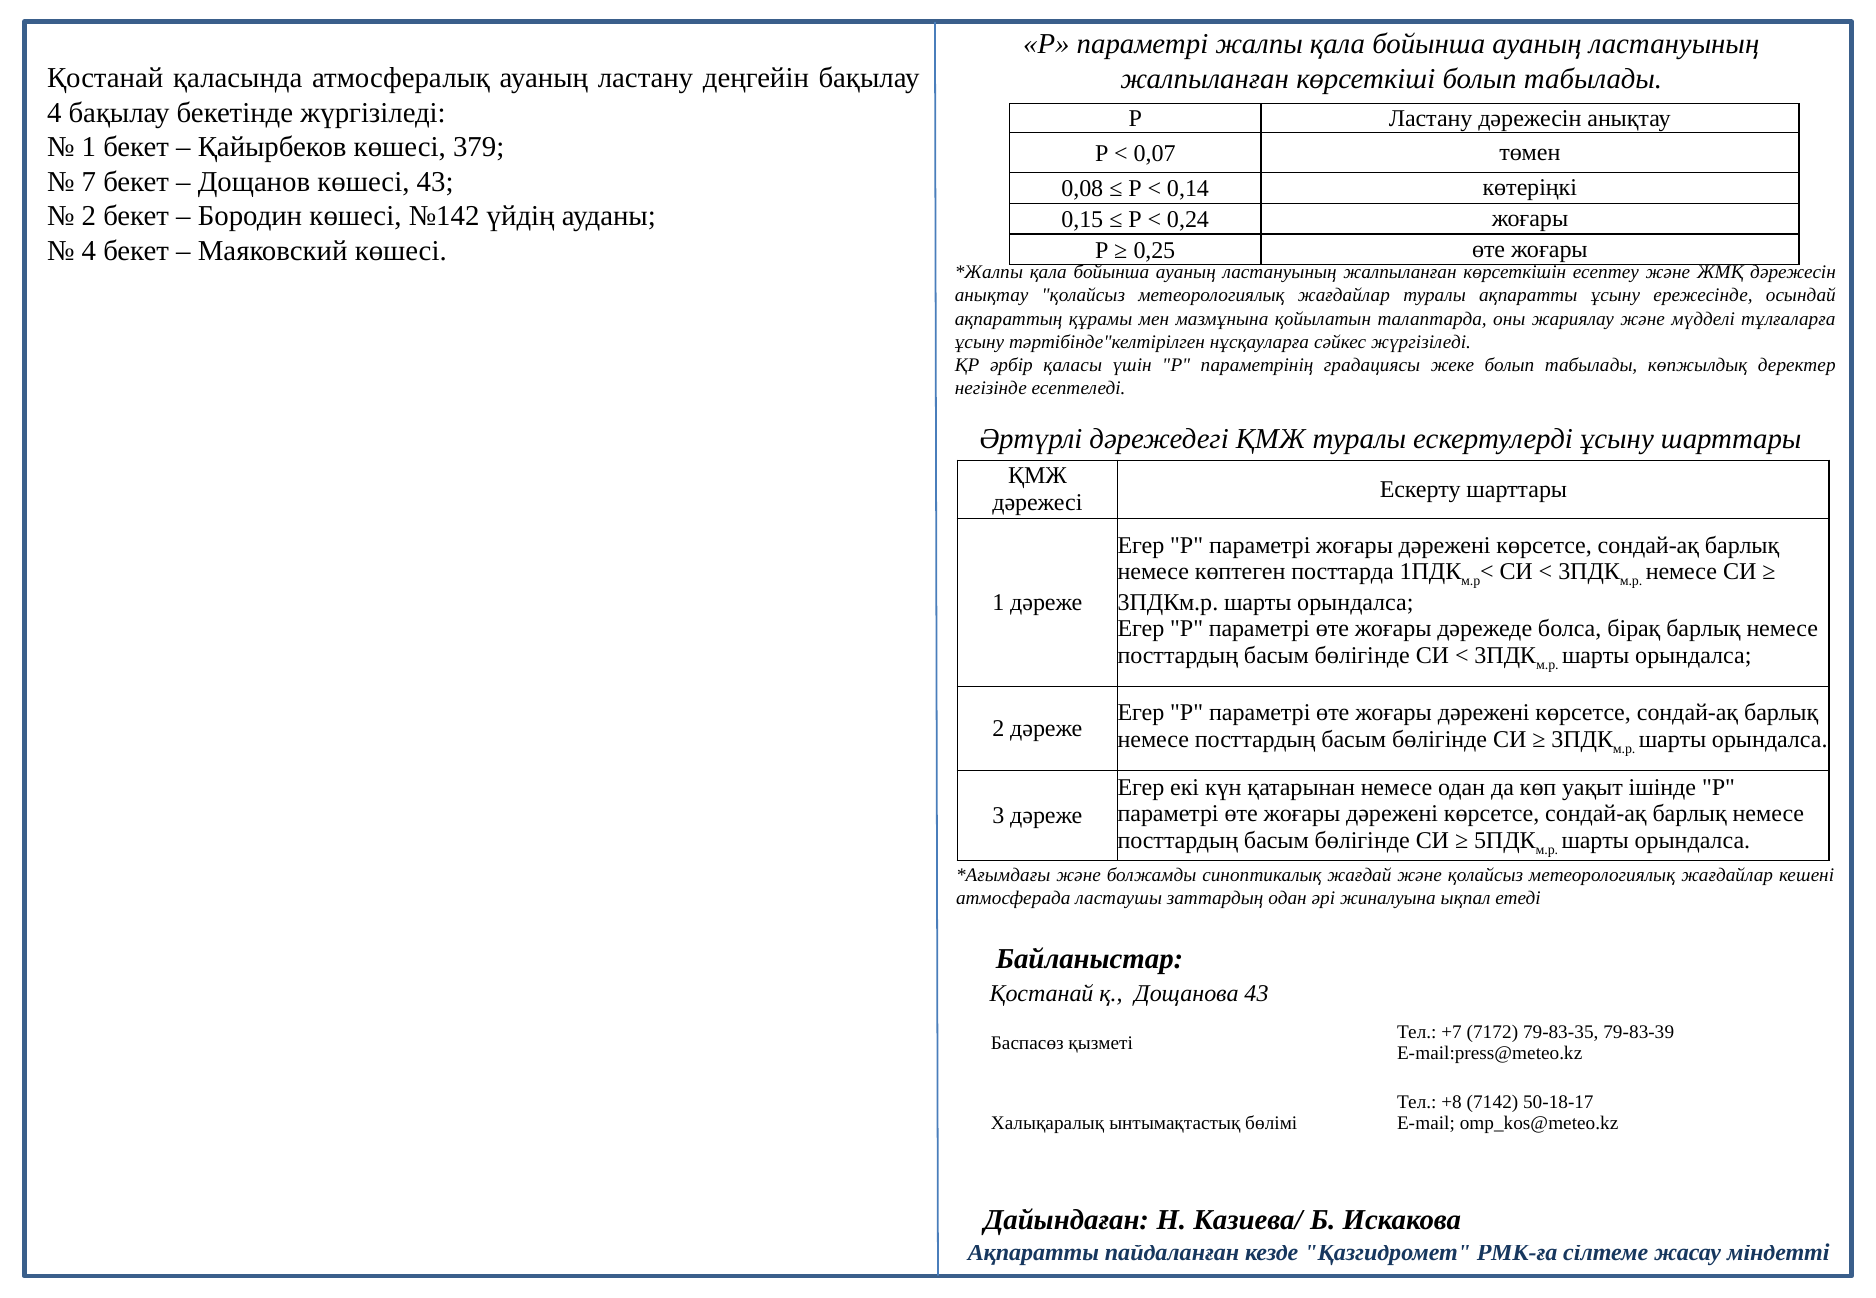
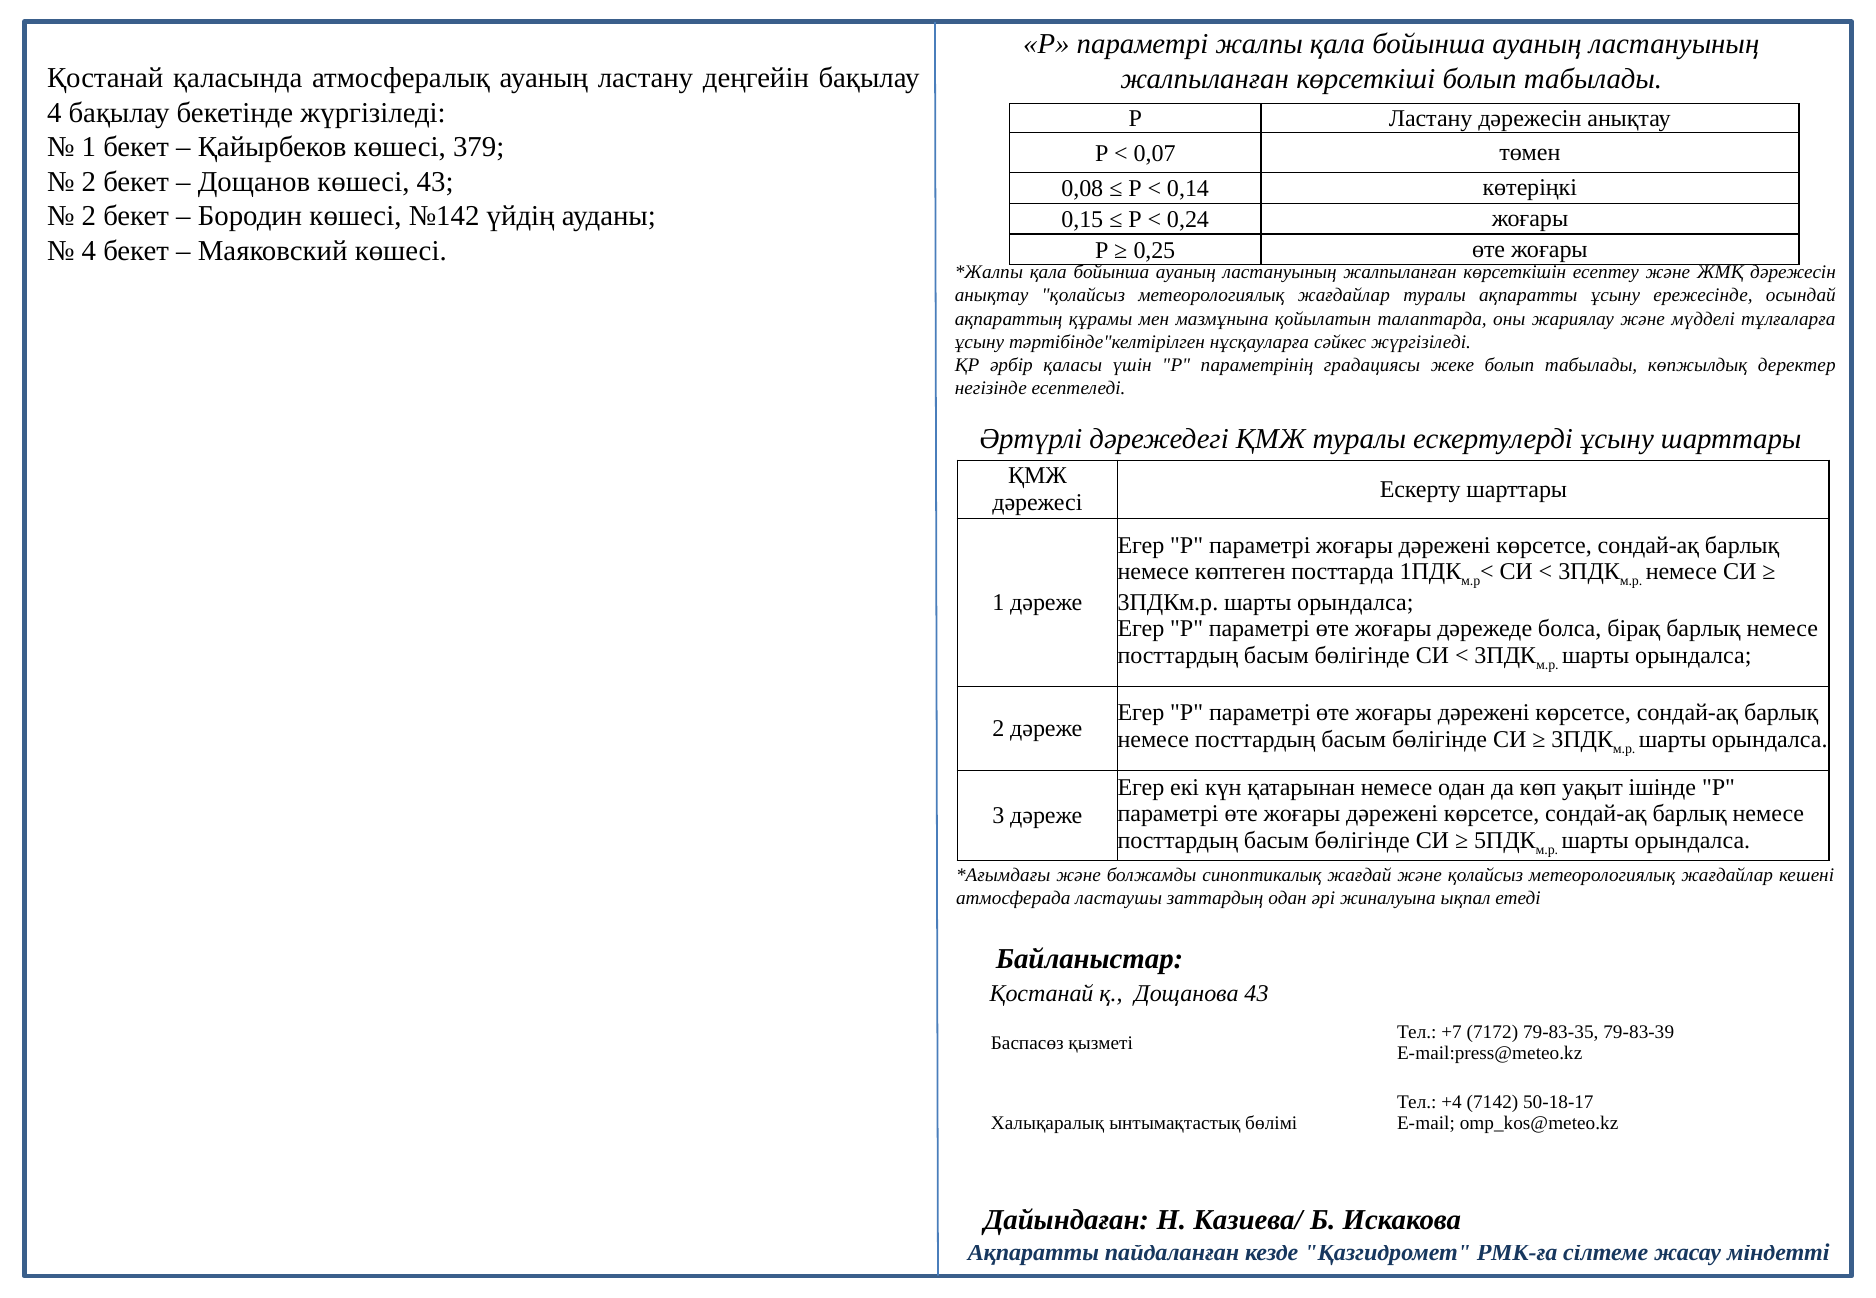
7: 7 -> 2 (89, 182)
+8: +8 -> +4 (1452, 1103)
